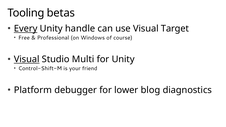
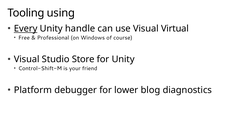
betas: betas -> using (61, 13)
Target: Target -> Virtual (175, 29)
Visual underline: present -> none (27, 59)
Multi: Multi -> Store (83, 59)
